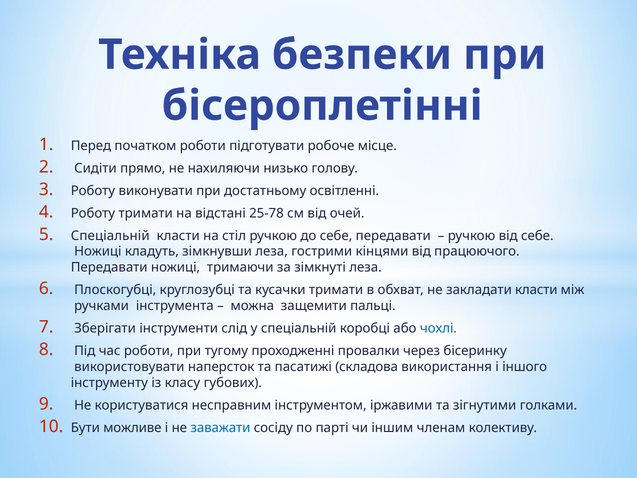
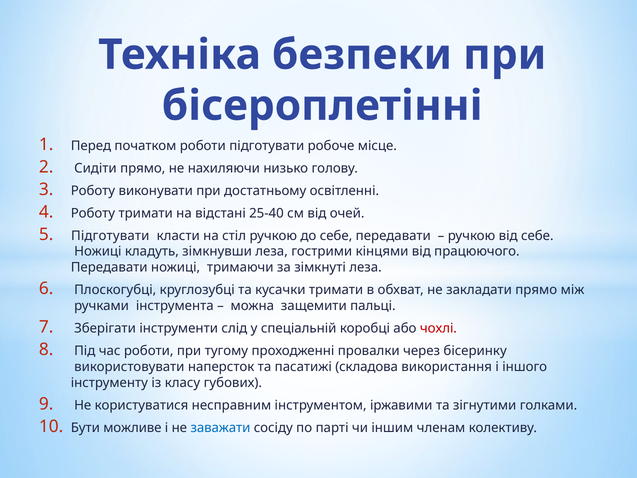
25-78: 25-78 -> 25-40 (266, 213)
Спеціальній: Спеціальній -> Підготувати (110, 236)
закладати класти: класти -> прямо (536, 290)
чохлі colour: blue -> red (438, 328)
